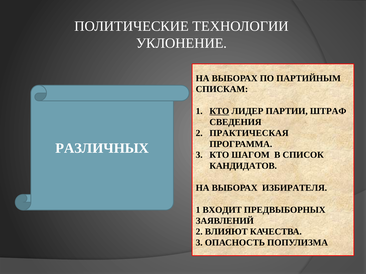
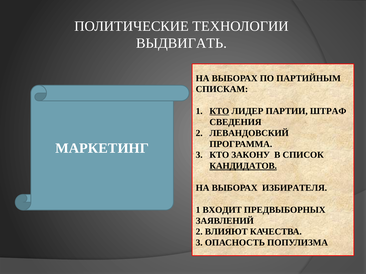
УКЛОНЕНИЕ: УКЛОНЕНИЕ -> ВЫДВИГАТЬ (182, 43)
ПРАКТИЧЕСКАЯ: ПРАКТИЧЕСКАЯ -> ЛЕВАНДОВСКИЙ (249, 133)
РАЗЛИЧНЫХ: РАЗЛИЧНЫХ -> МАРКЕТИНГ (102, 149)
ШАГОМ: ШАГОМ -> ЗАКОНУ (251, 155)
КАНДИДАТОВ underline: none -> present (243, 166)
